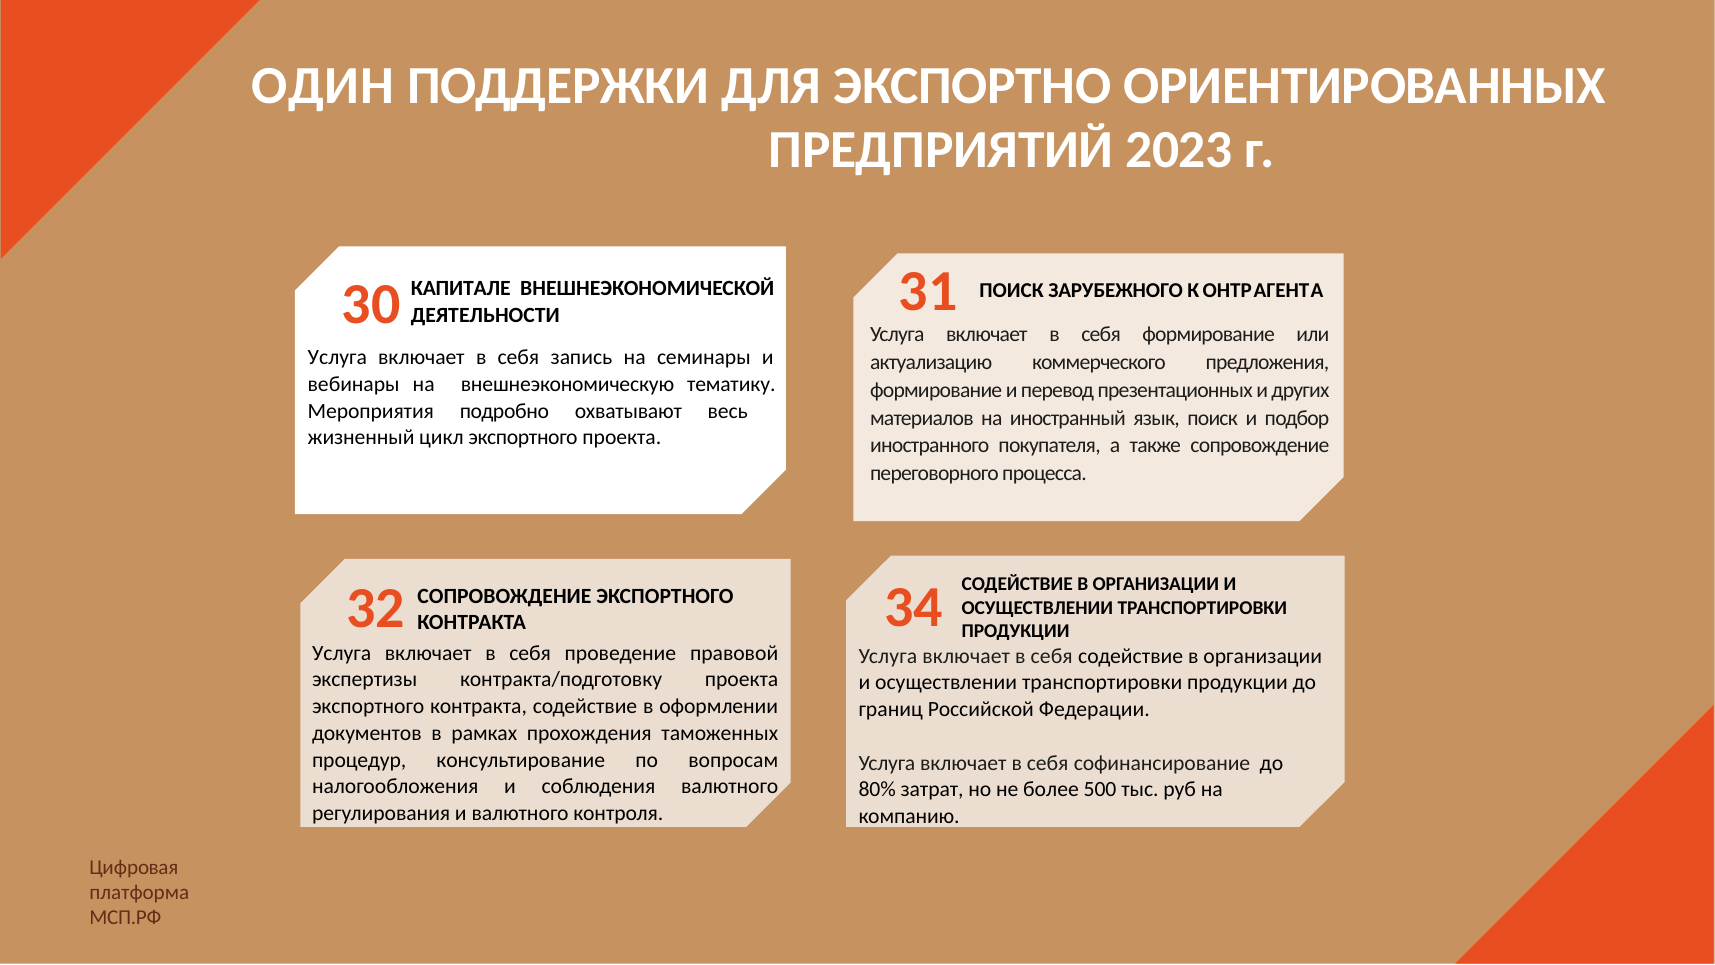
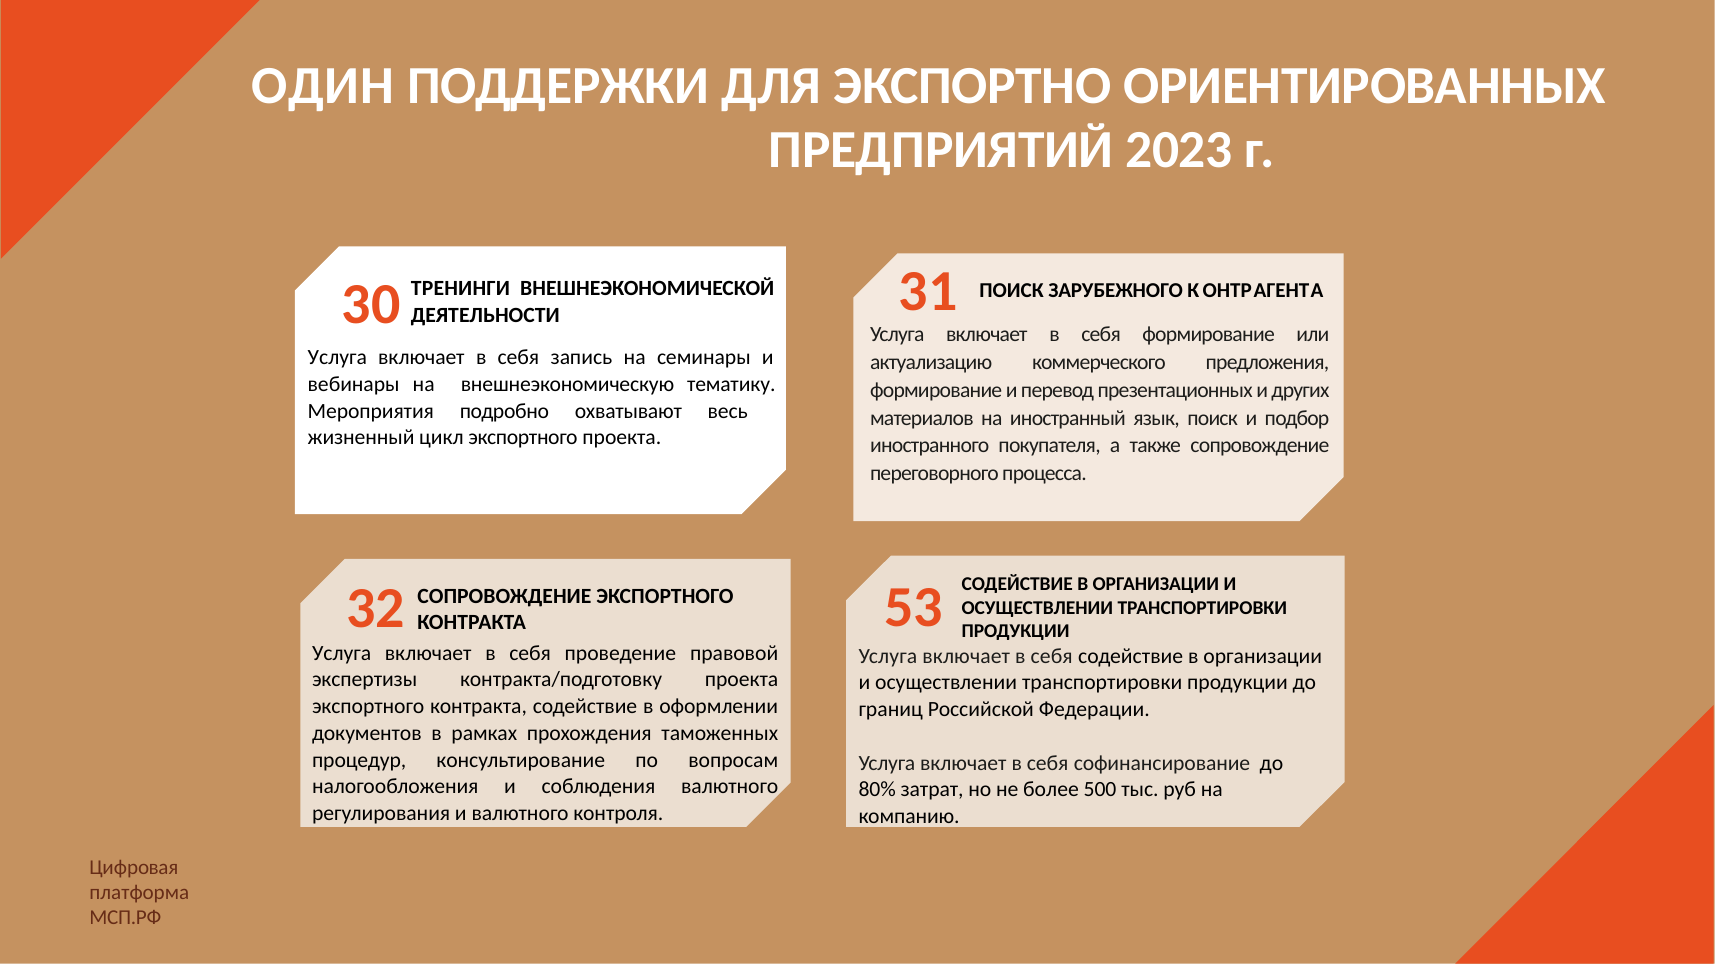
КАПИТАЛЕ: КАПИТАЛЕ -> ТРЕНИНГИ (460, 289)
34: 34 -> 53 (914, 608)
